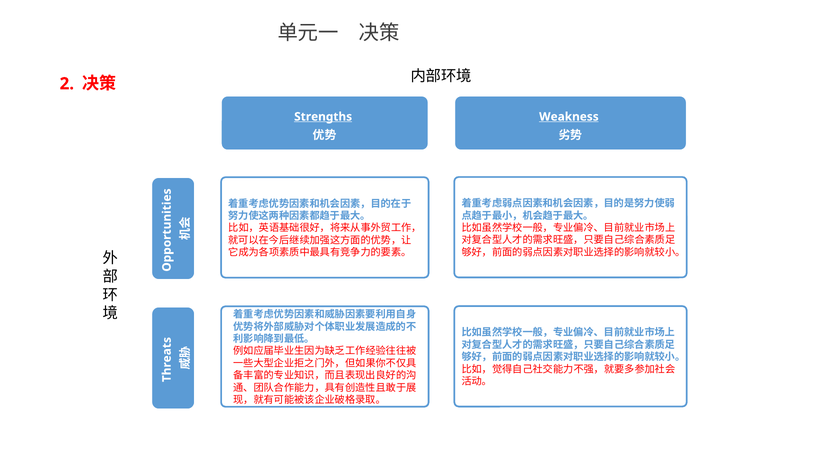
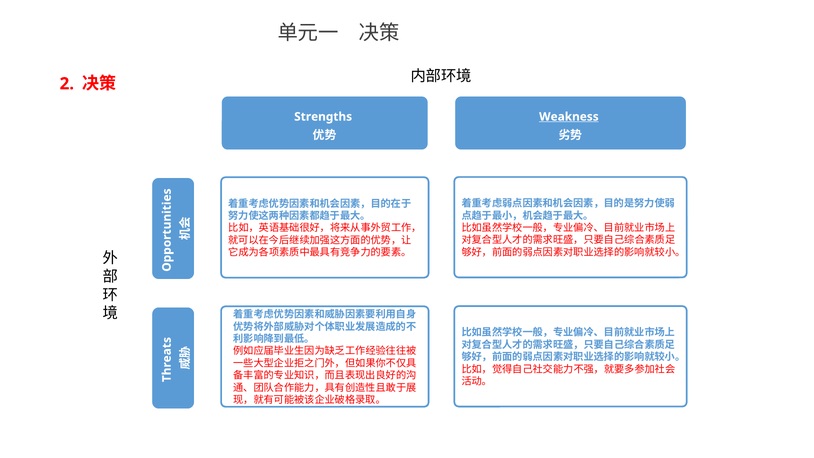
Strengths underline: present -> none (323, 117)
